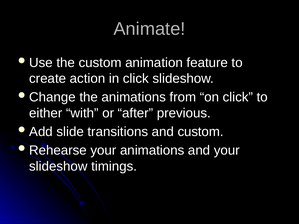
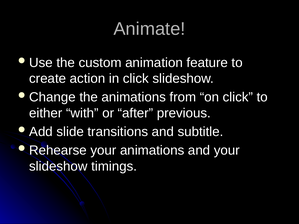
and custom: custom -> subtitle (201, 132)
